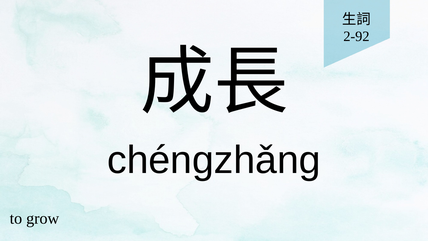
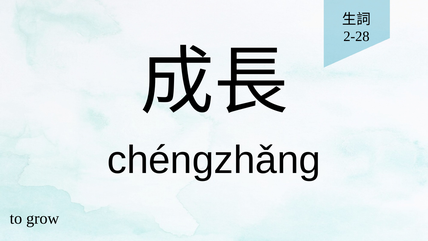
2-92: 2-92 -> 2-28 (356, 37)
